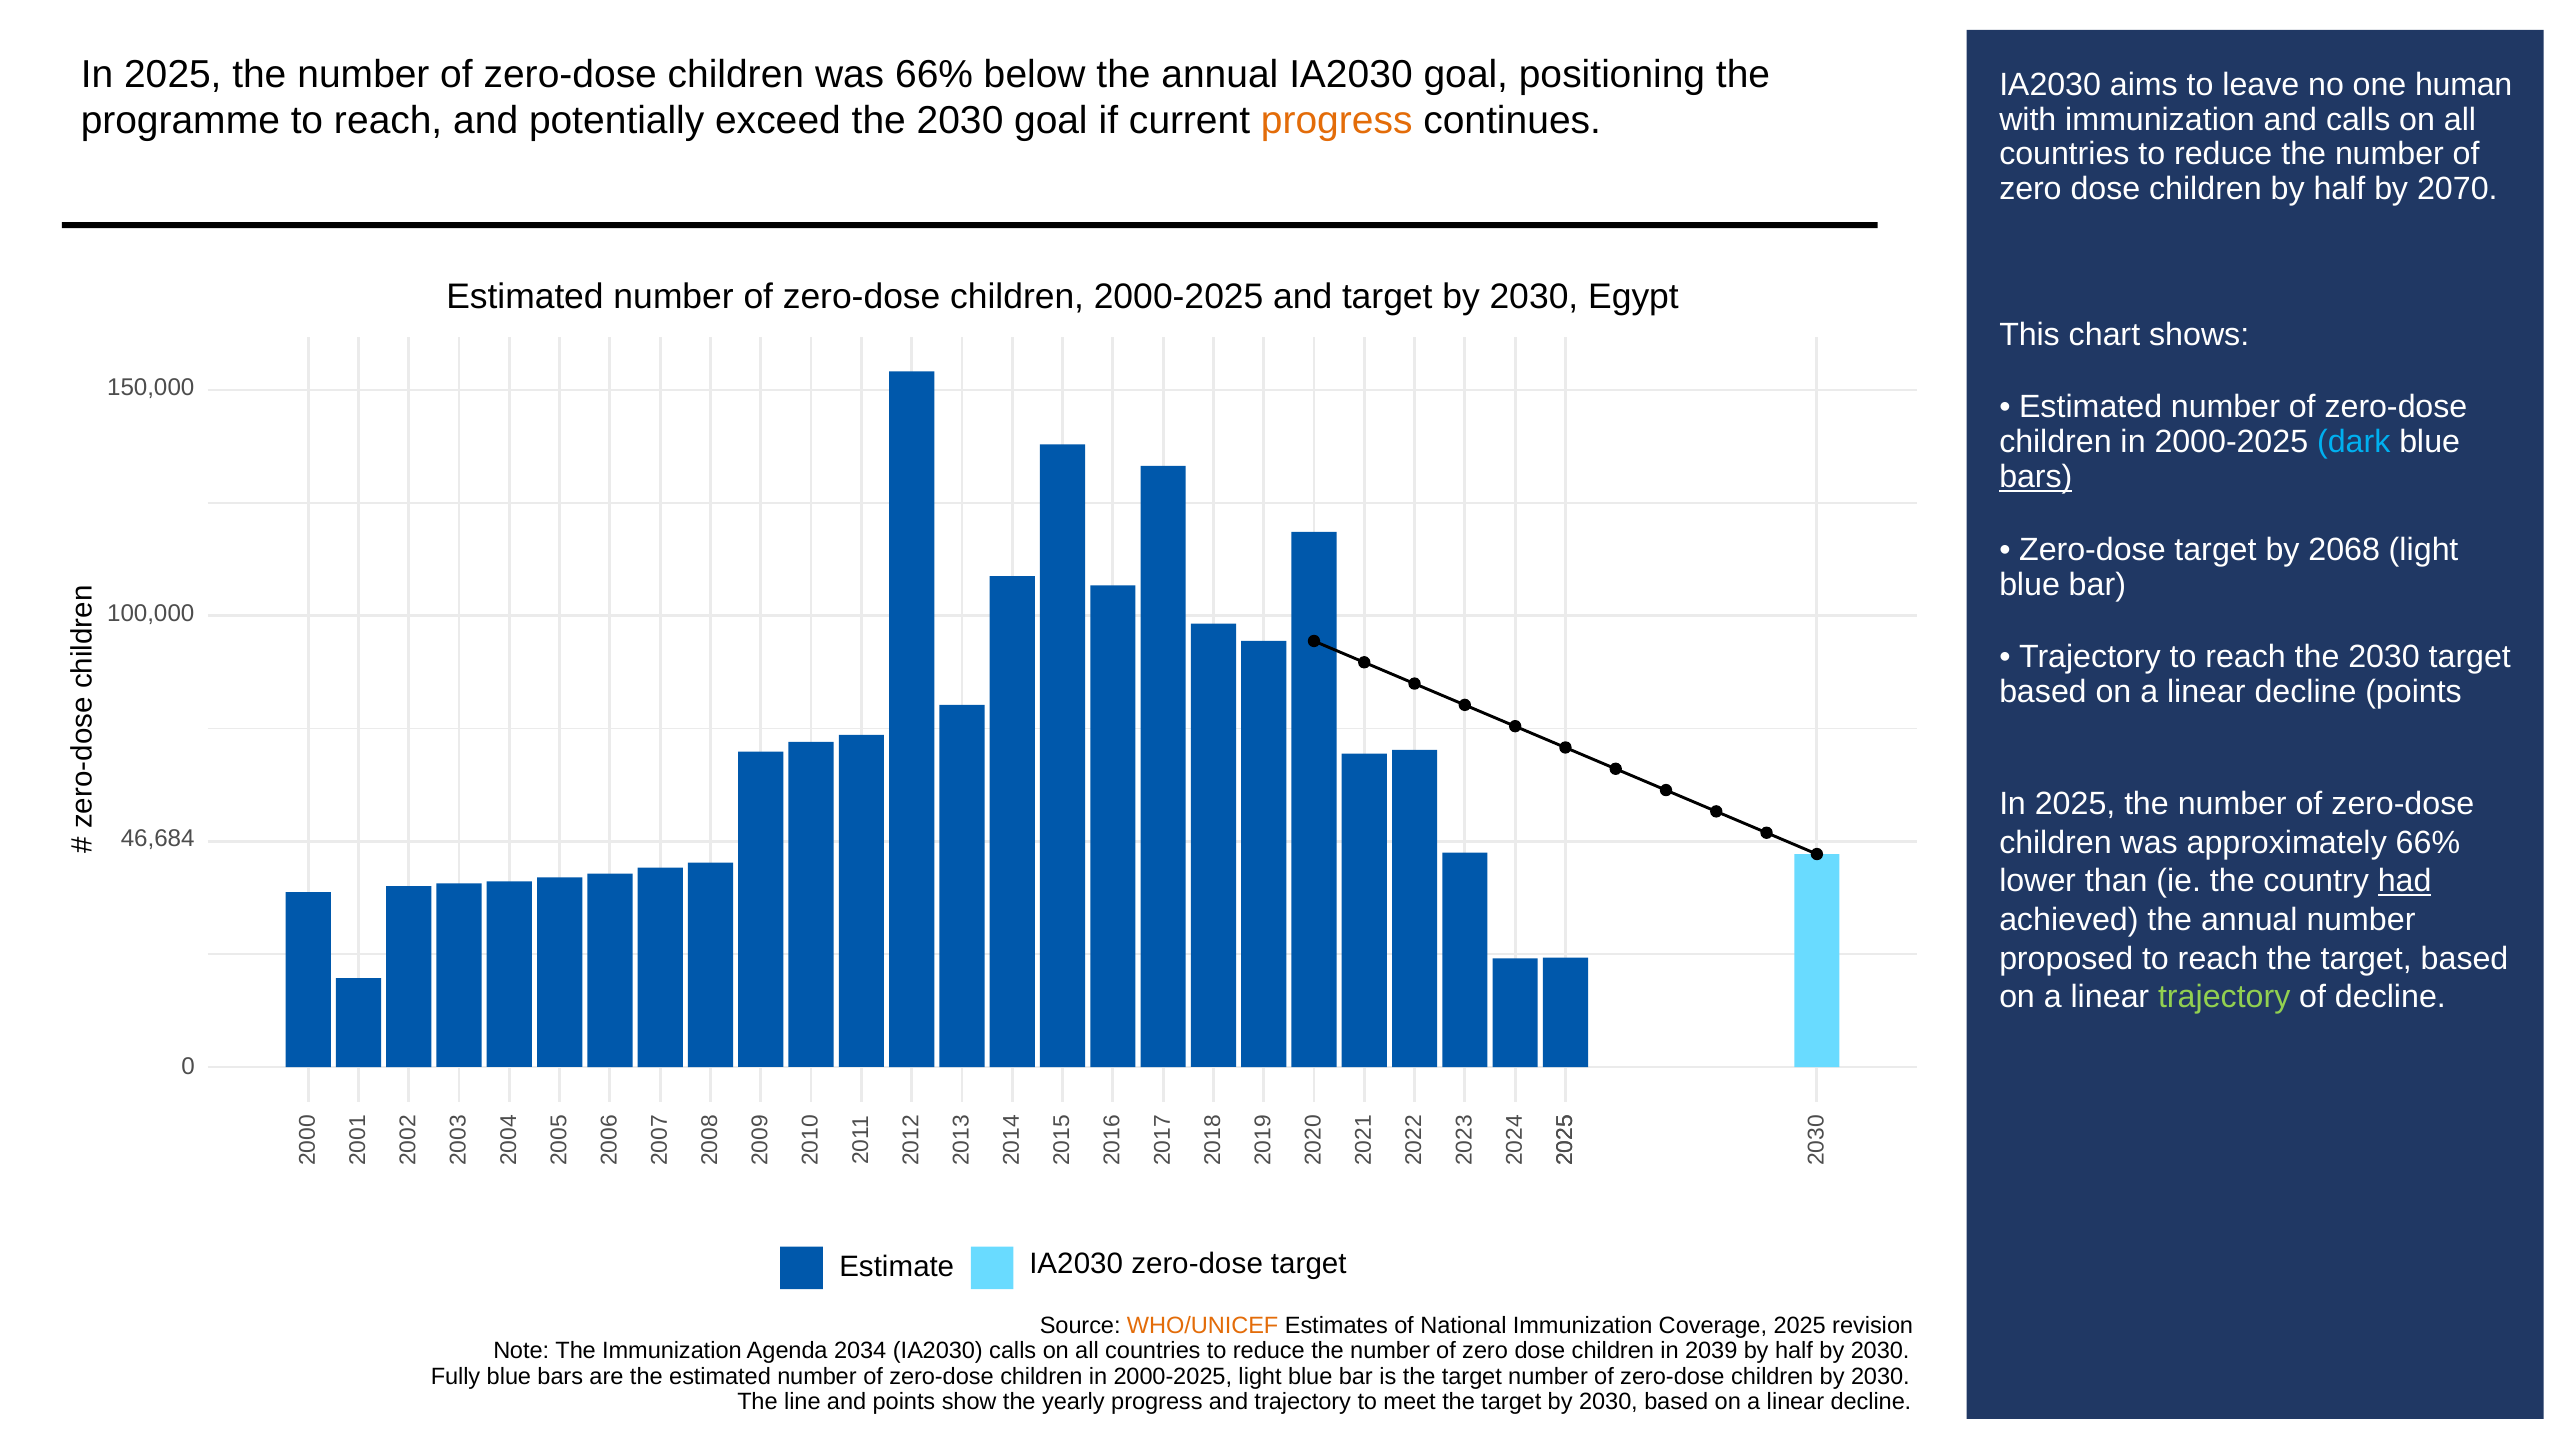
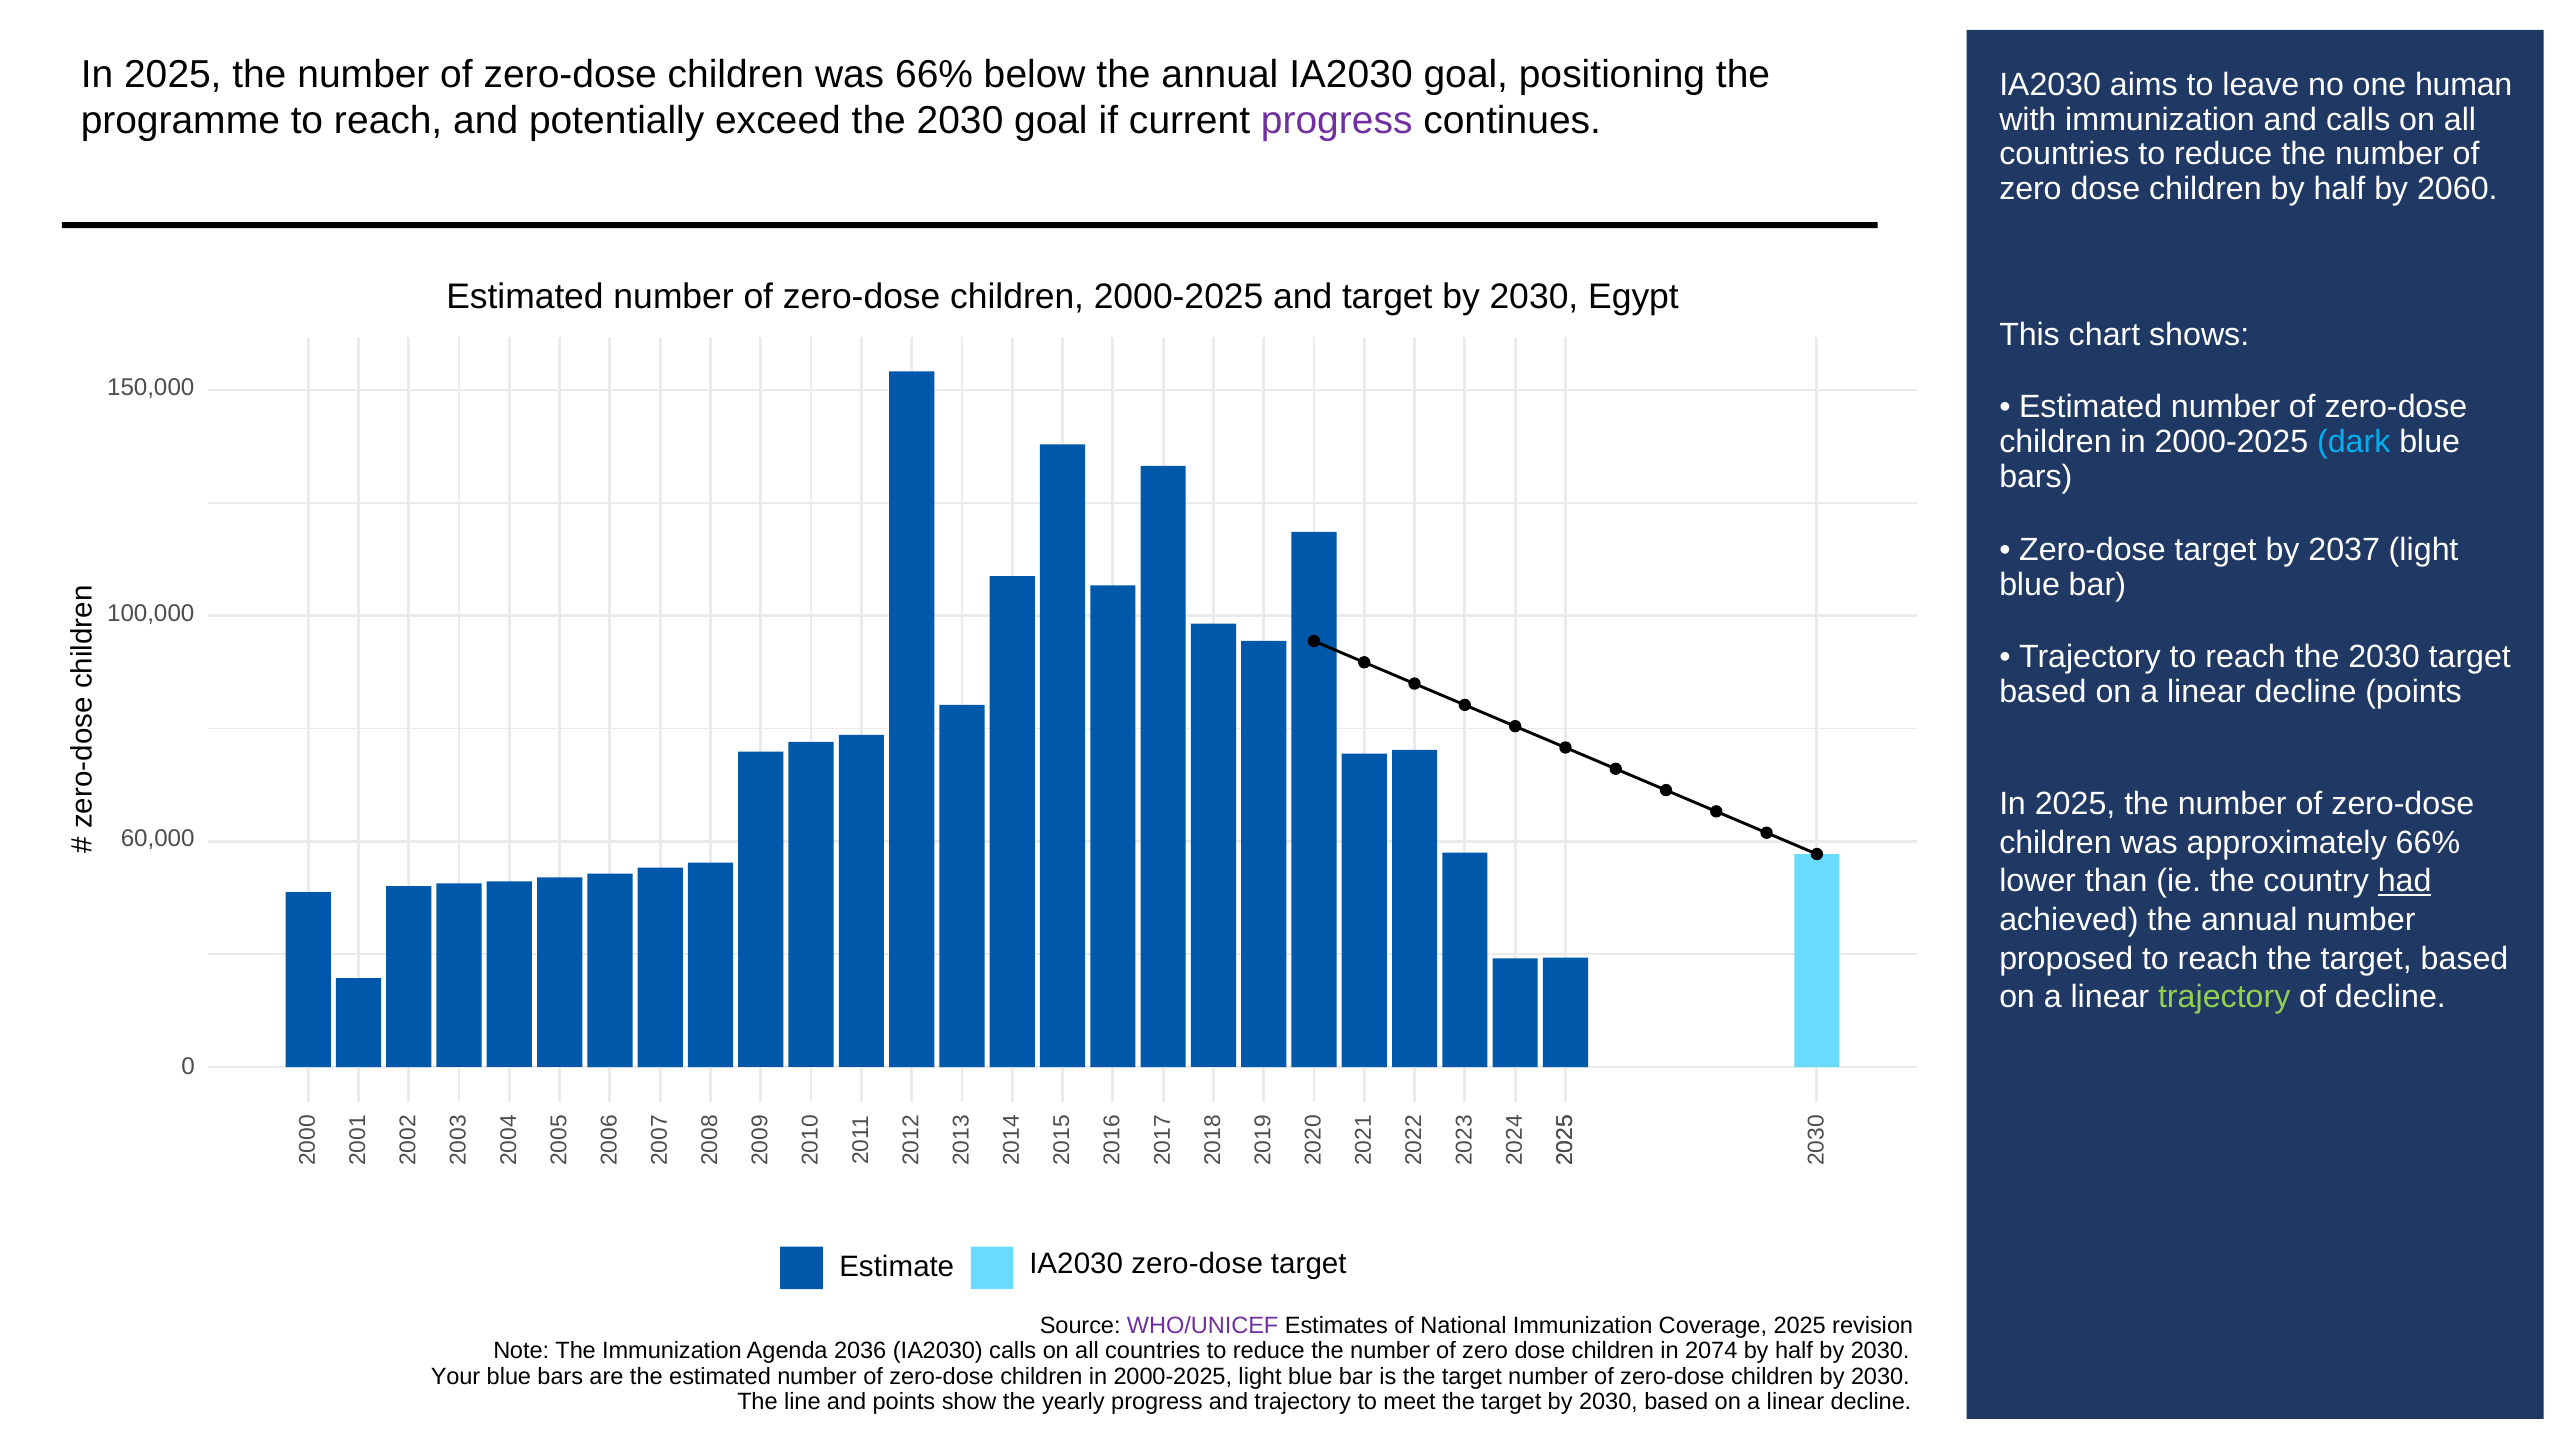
progress colour: orange -> purple (1337, 121)
2070: 2070 -> 2060 (2457, 189)
bars underline: present -> none (2036, 477)
2068: 2068 -> 2037 (2344, 550)
46,684: 46,684 -> 60,000 (158, 839)
WHO/UNICEF colour: orange -> purple (1203, 1326)
2034: 2034 -> 2036 (860, 1351)
2039: 2039 -> 2074 (1711, 1351)
Fully: Fully -> Your (456, 1377)
